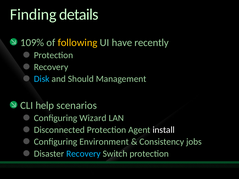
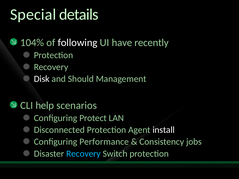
Finding: Finding -> Special (33, 15)
109%: 109% -> 104% (32, 43)
following colour: yellow -> white (78, 43)
Disk colour: light blue -> white (42, 79)
Wizard: Wizard -> Protect (93, 118)
Environment: Environment -> Performance (104, 142)
